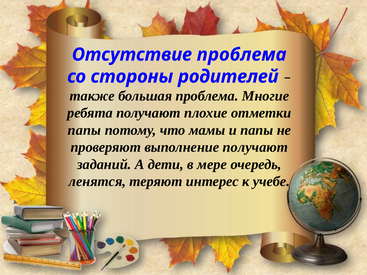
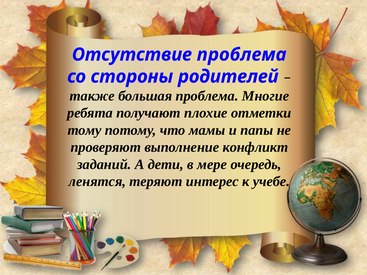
папы: папы -> тому (84, 130)
выполнение получают: получают -> конфликт (255, 147)
